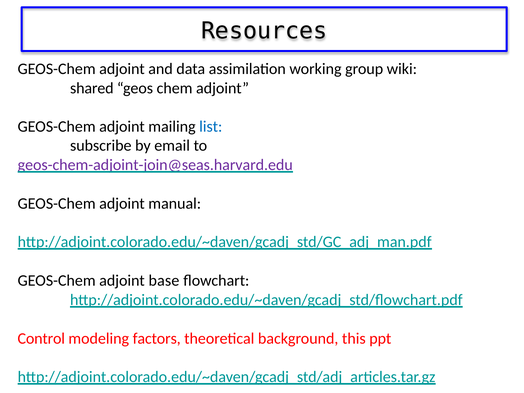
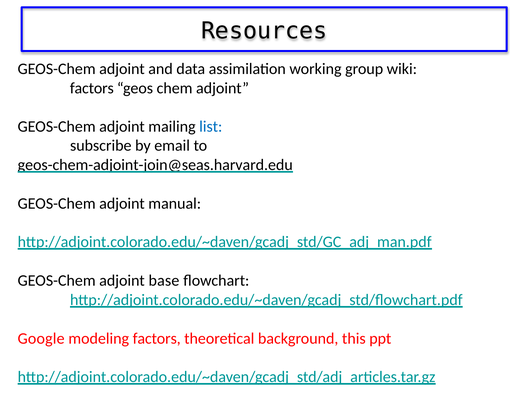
shared: shared -> factors (92, 88)
geos-chem-adjoint-join@seas.harvard.edu colour: purple -> black (155, 165)
Control: Control -> Google (41, 339)
